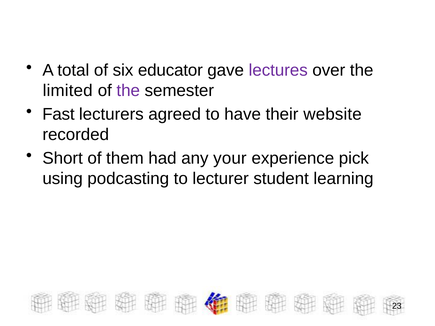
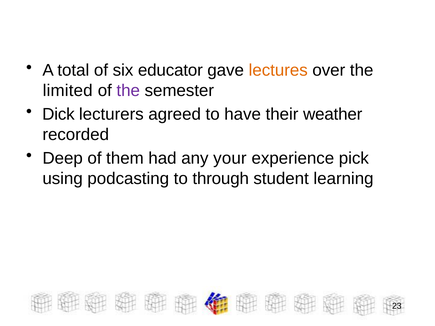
lectures colour: purple -> orange (278, 70)
Fast: Fast -> Dick (58, 114)
website: website -> weather (333, 114)
Short: Short -> Deep (63, 158)
lecturer: lecturer -> through (221, 179)
